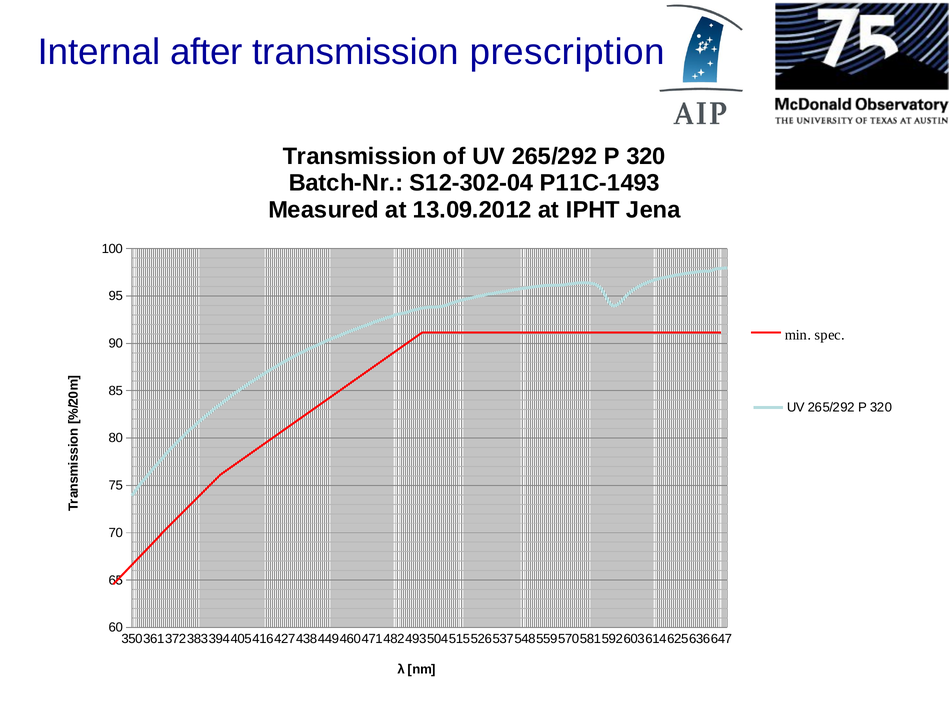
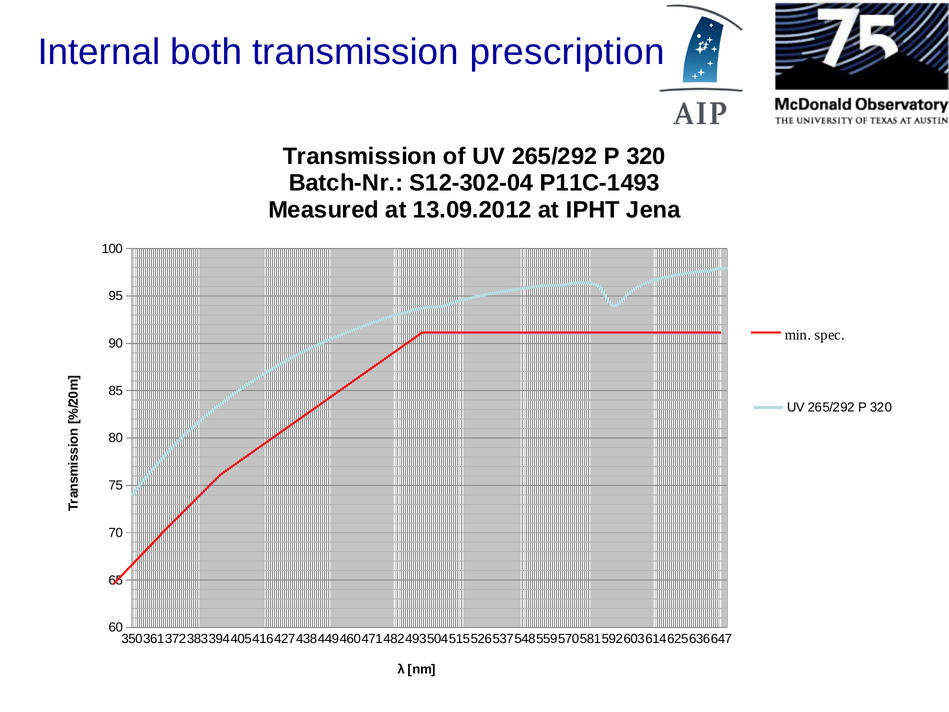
after: after -> both (206, 52)
